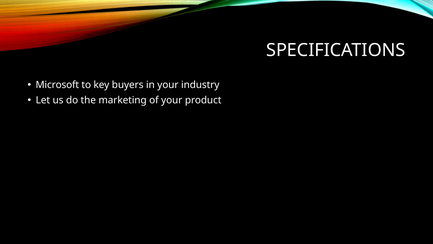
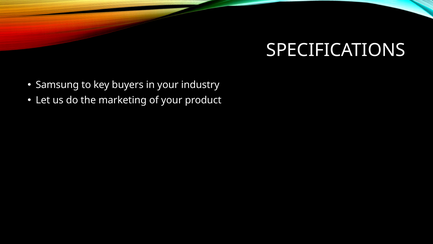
Microsoft: Microsoft -> Samsung (57, 85)
